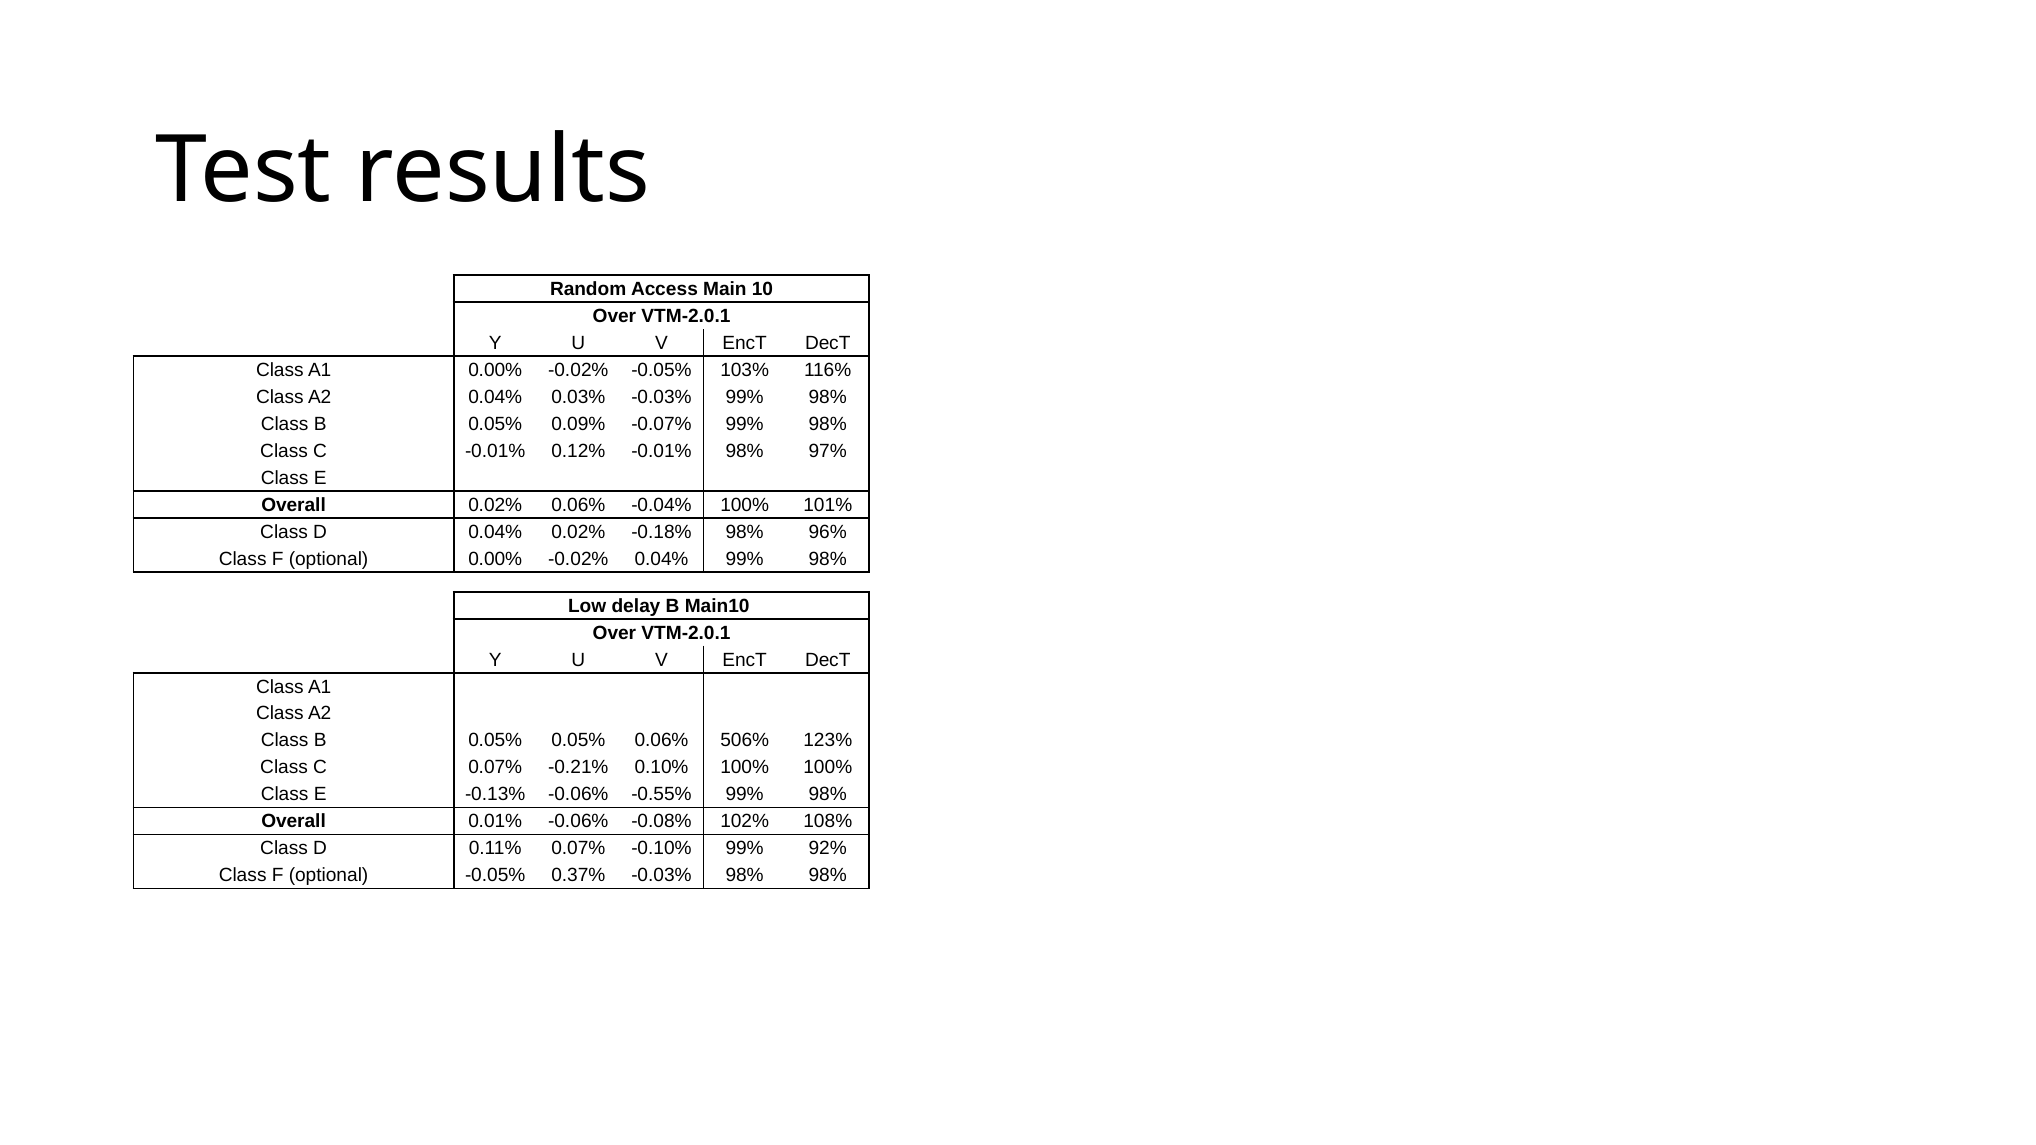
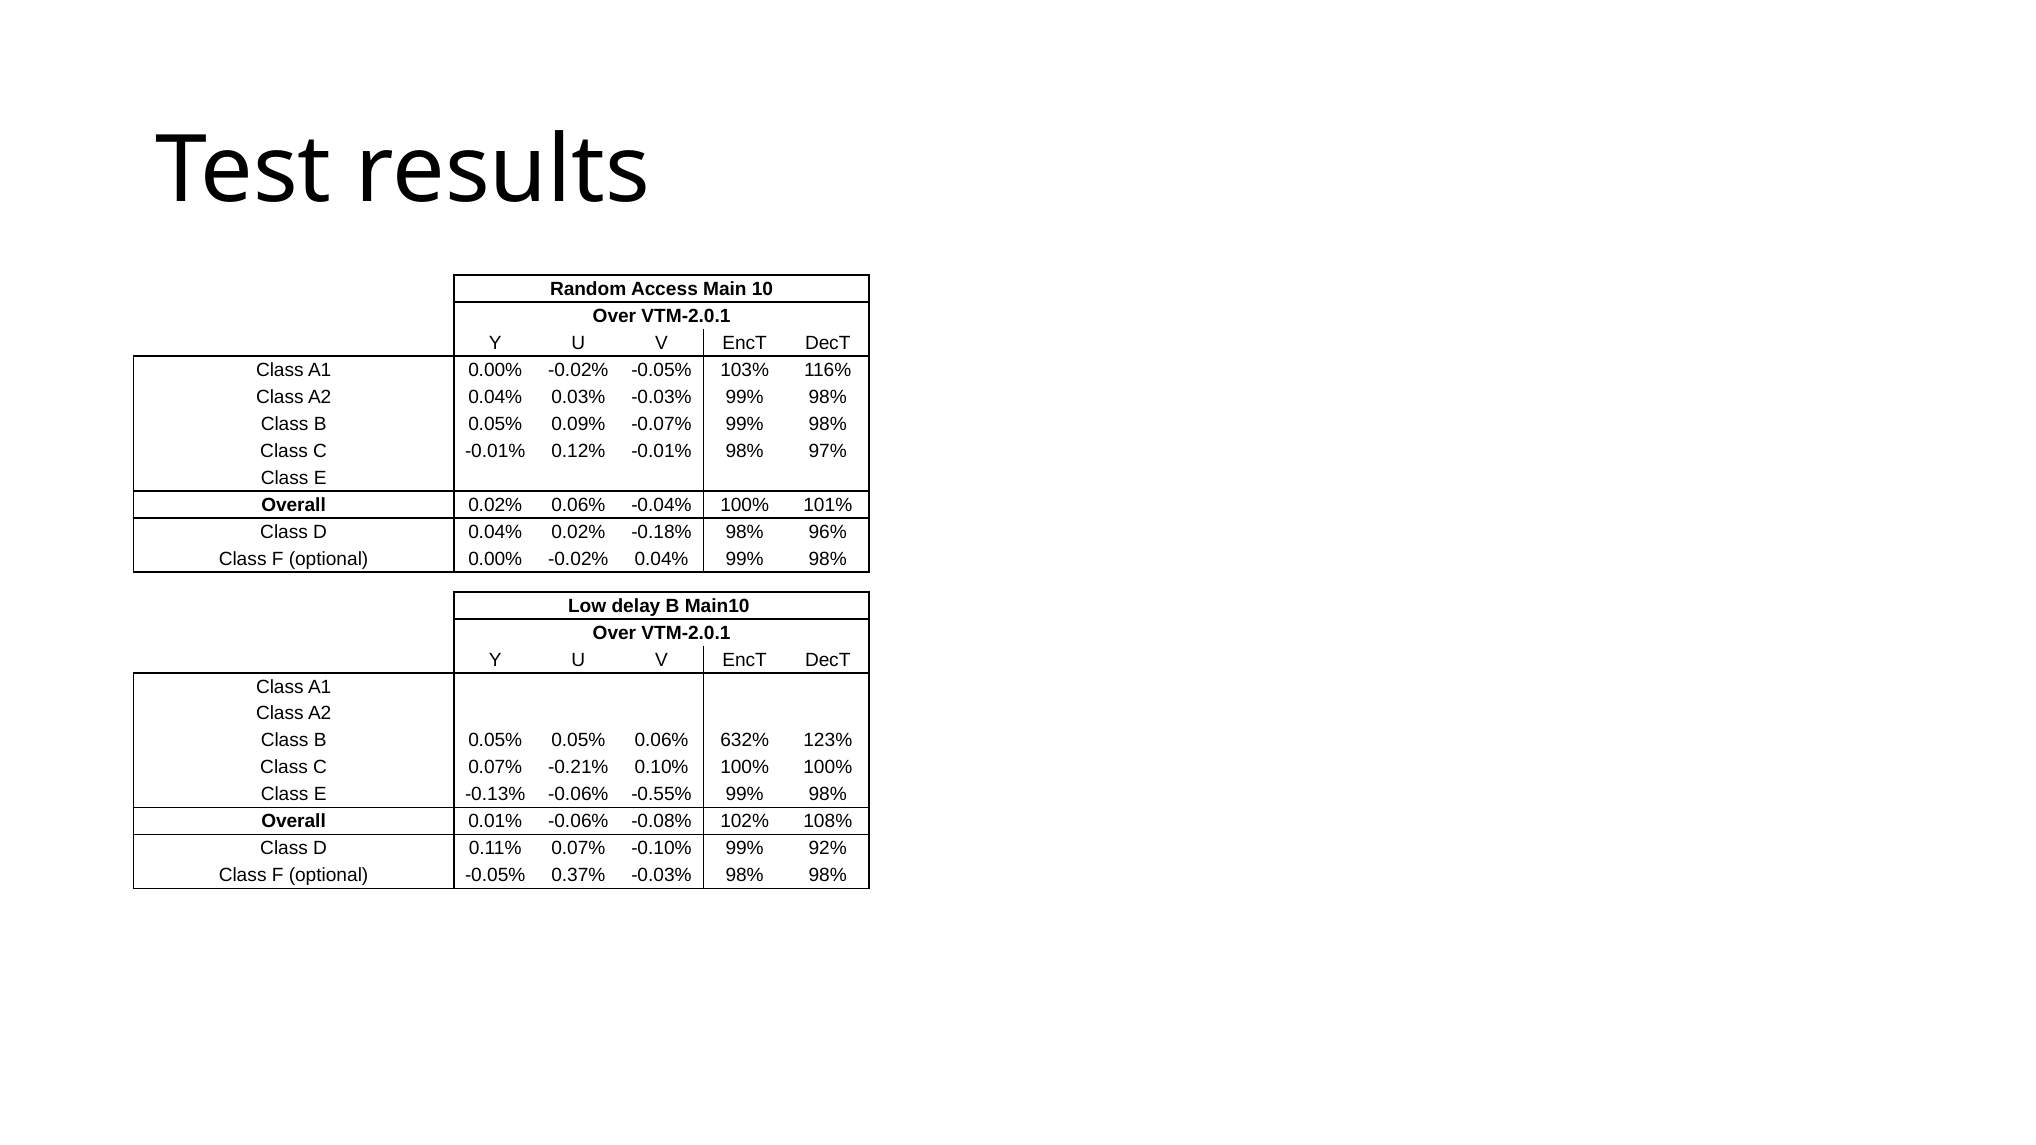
506%: 506% -> 632% (745, 741)
